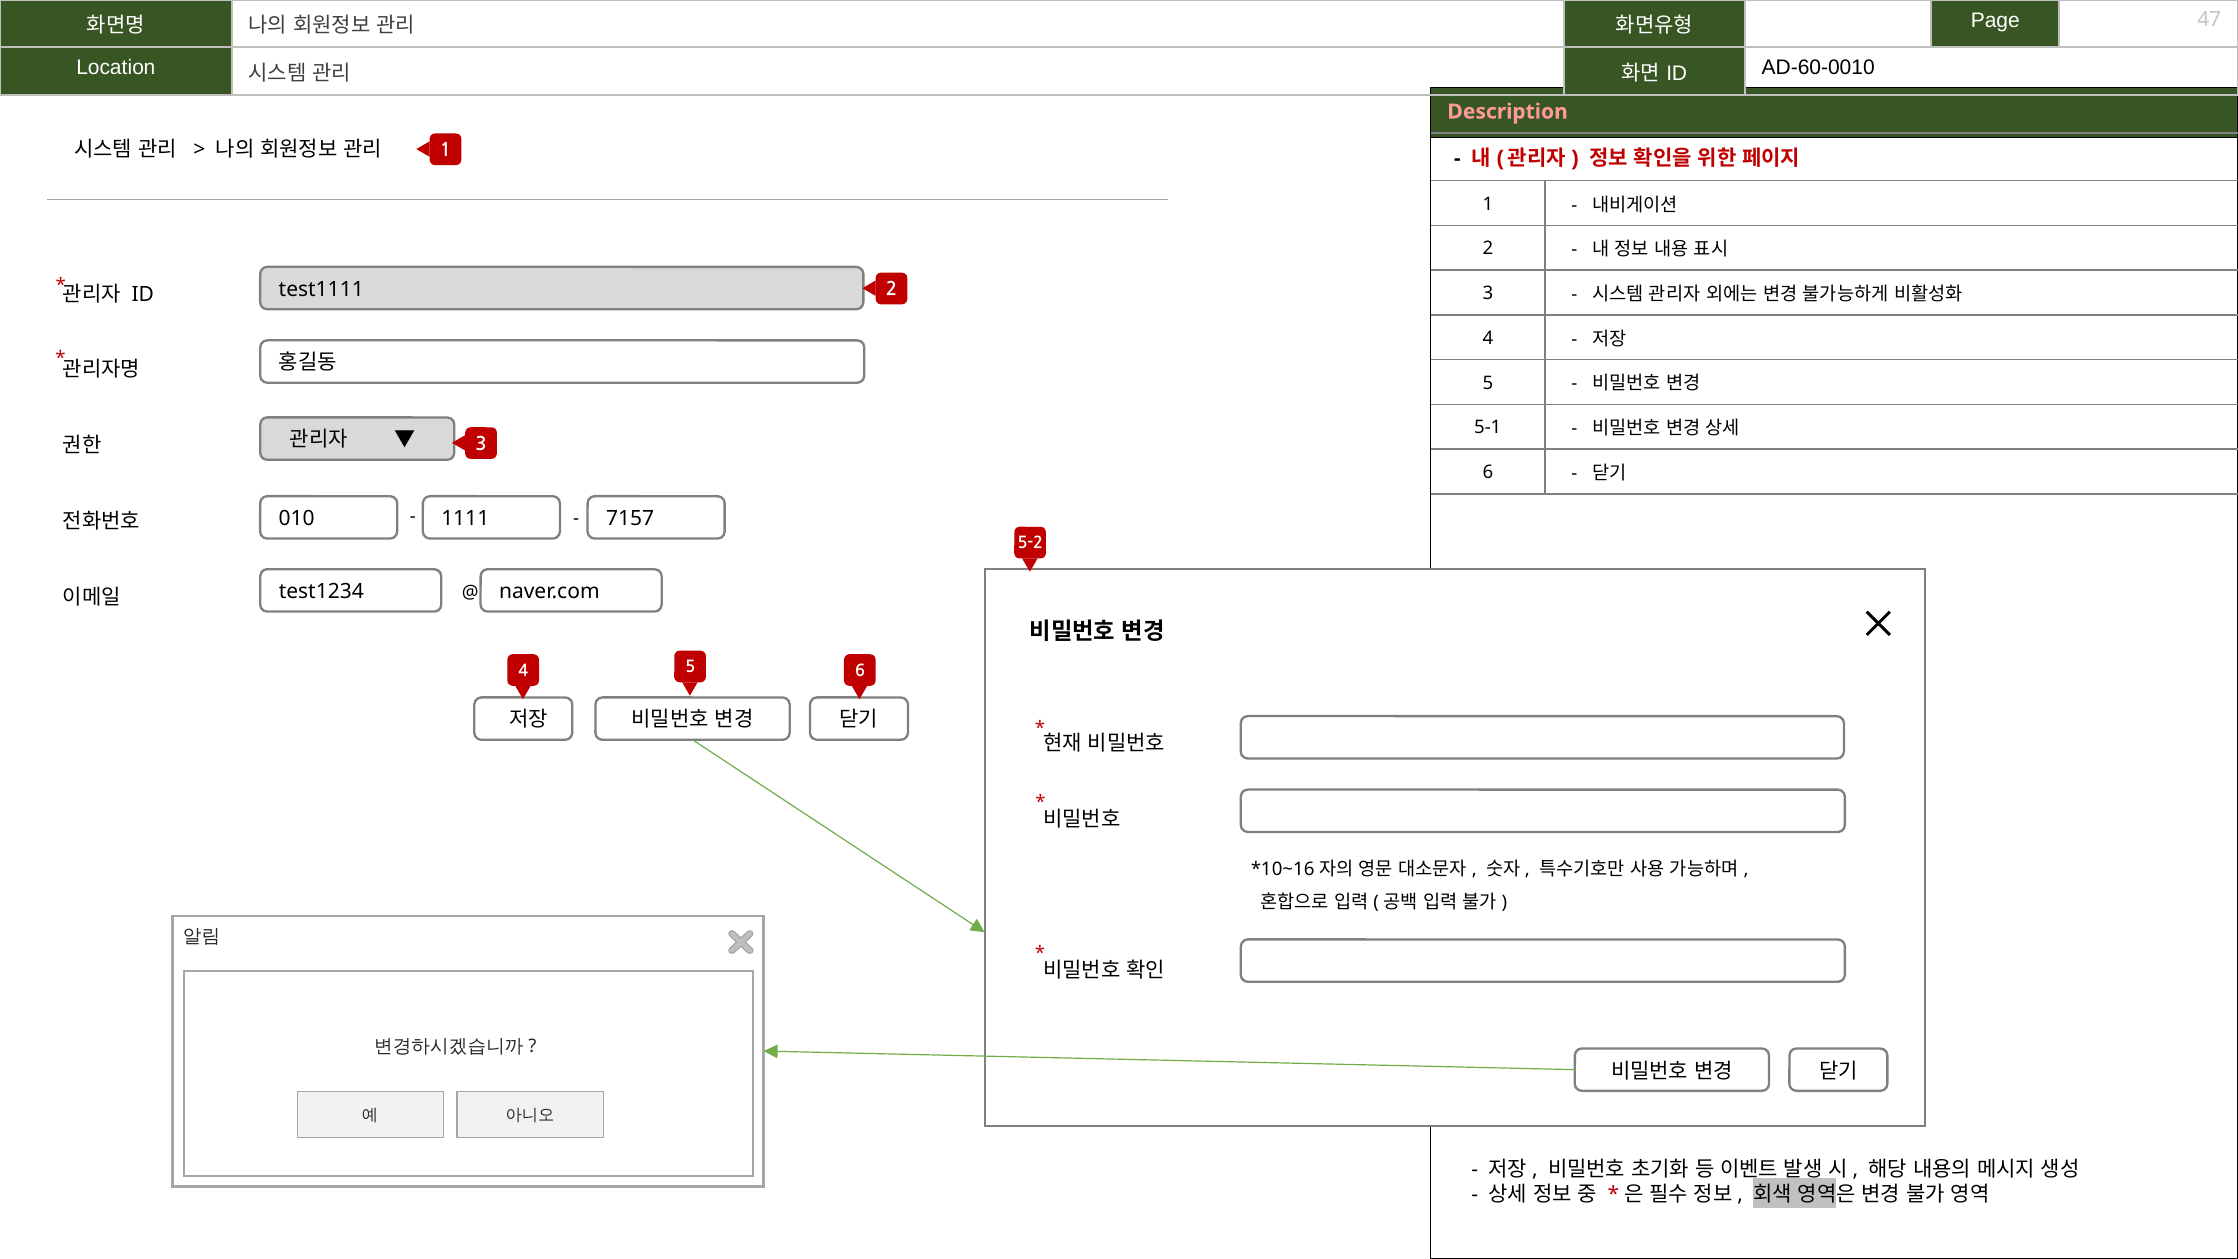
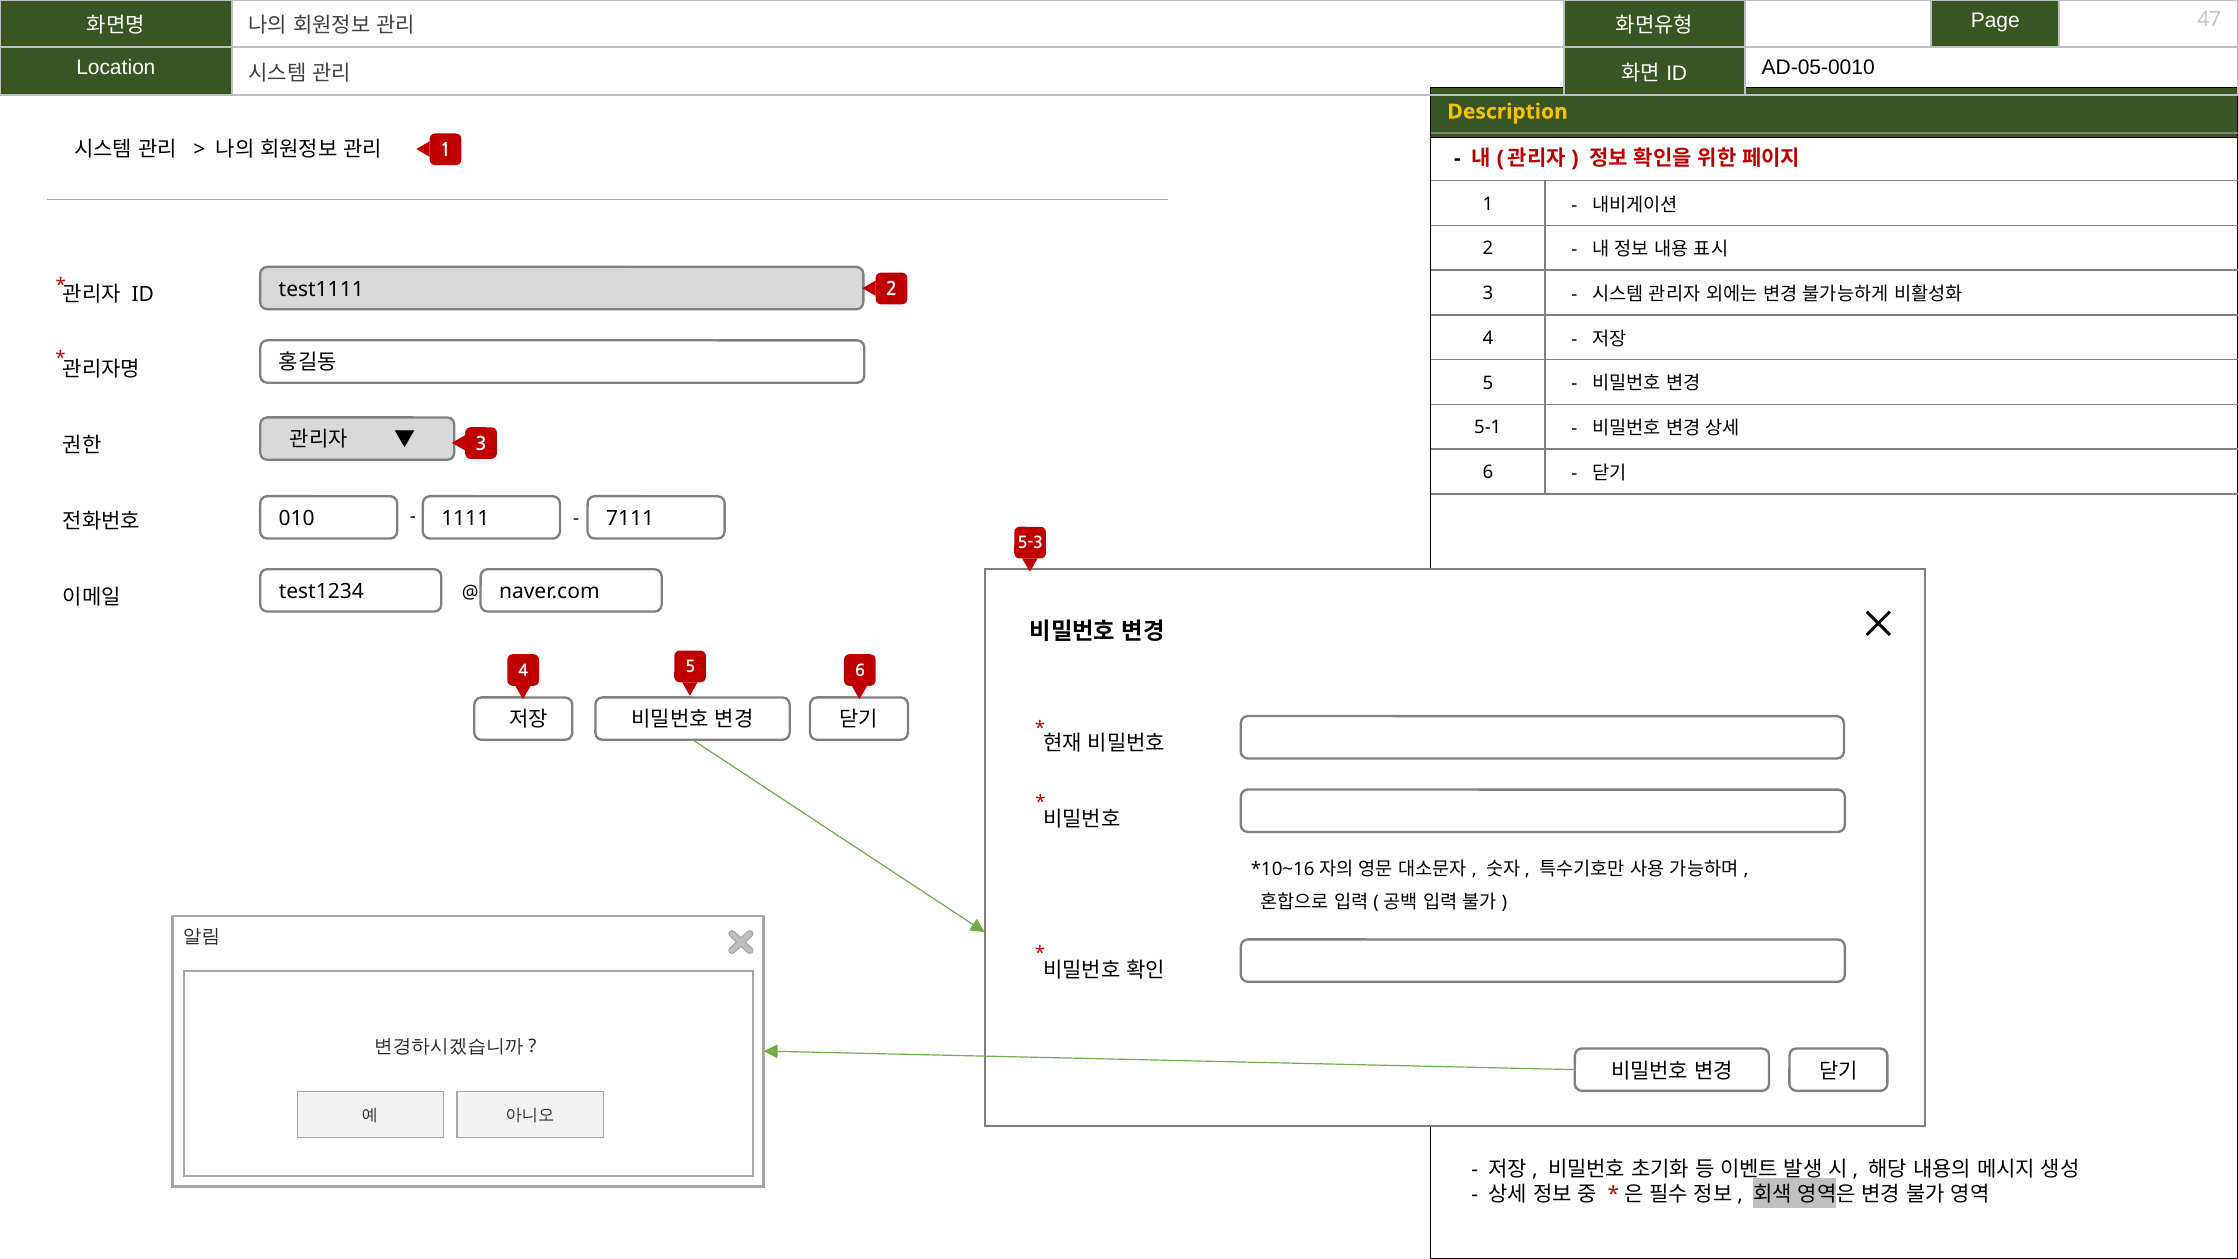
AD-60-0010: AD-60-0010 -> AD-05-0010 (1818, 68)
Description colour: pink -> yellow (1508, 112)
7157: 7157 -> 7111 (630, 519)
5-2: 5-2 -> 5-3 (1030, 543)
